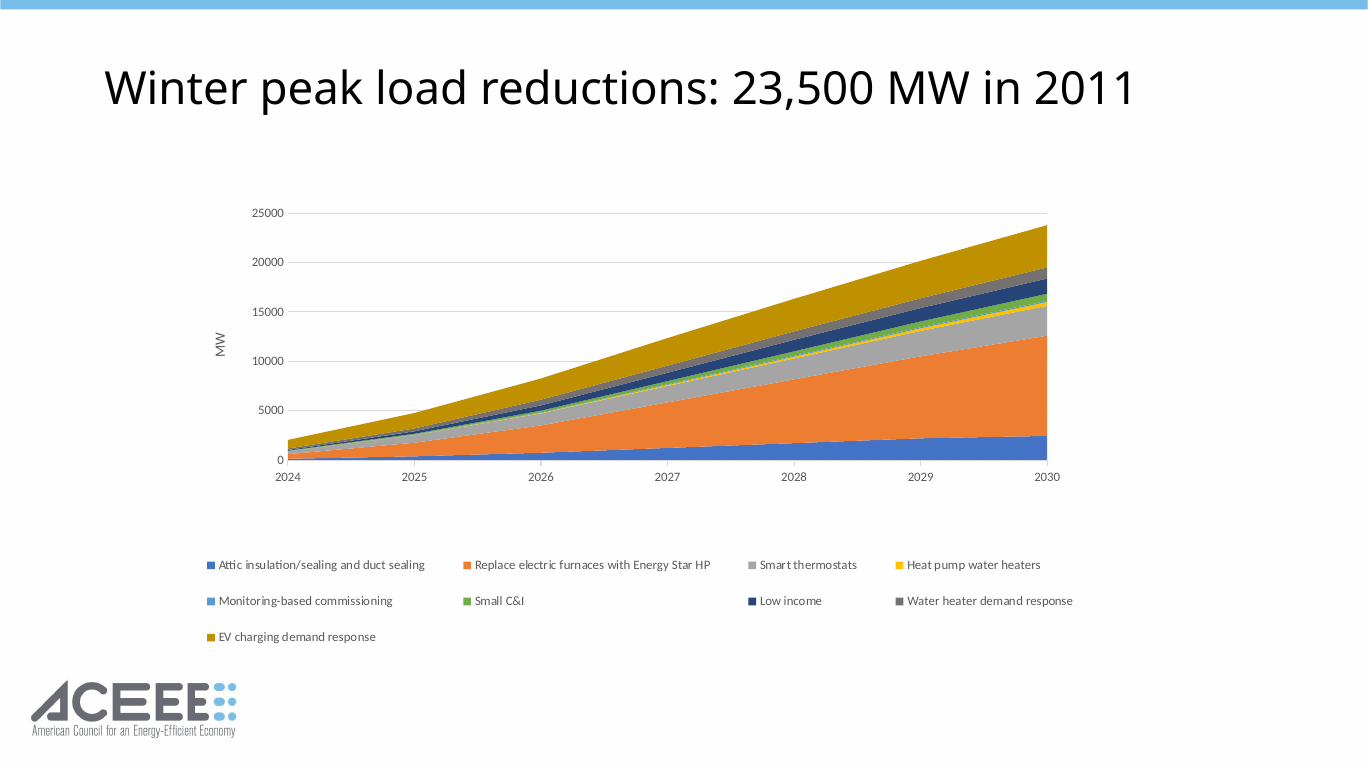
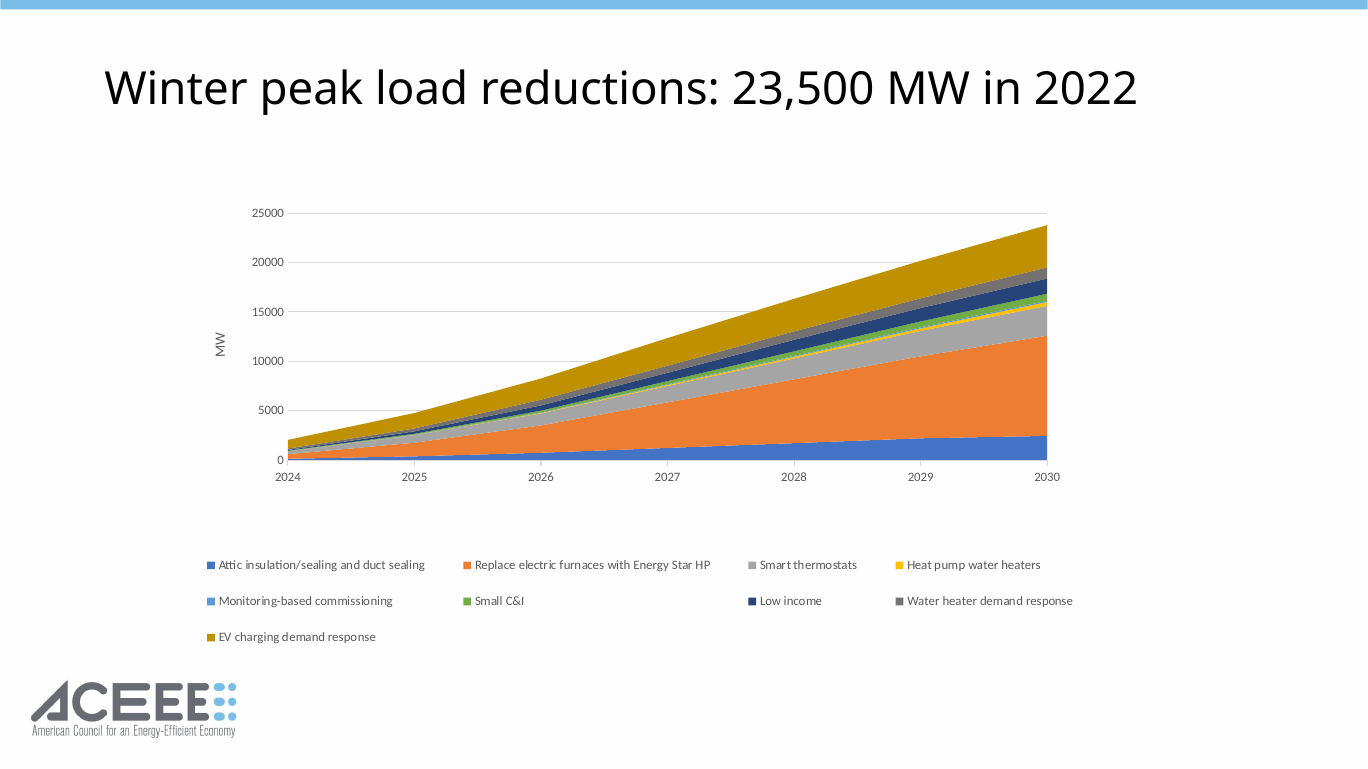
2011: 2011 -> 2022 (1086, 89)
